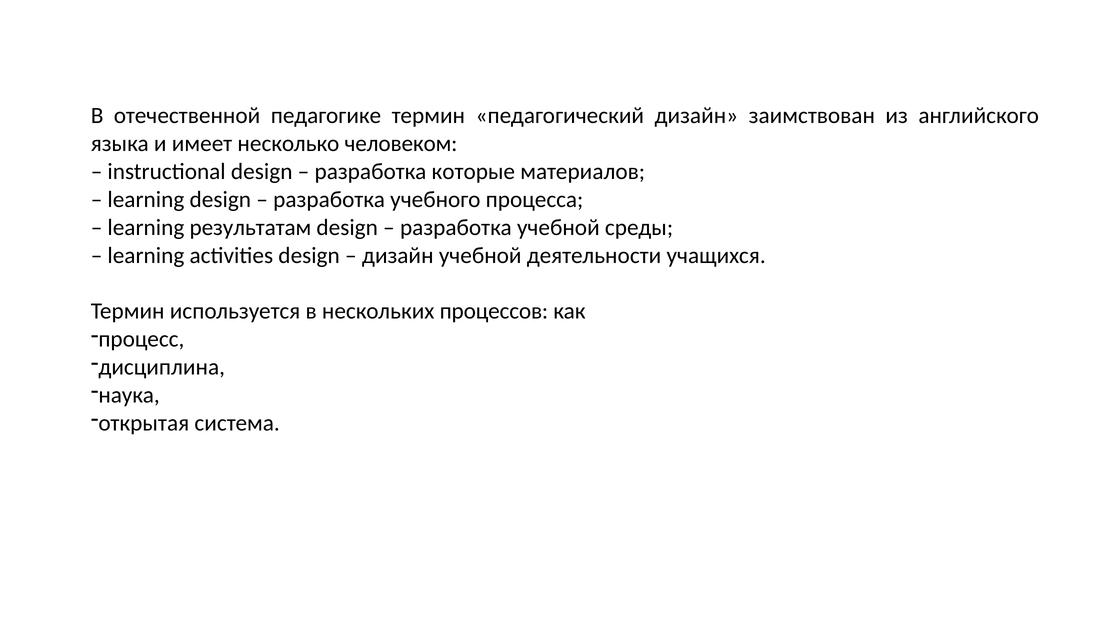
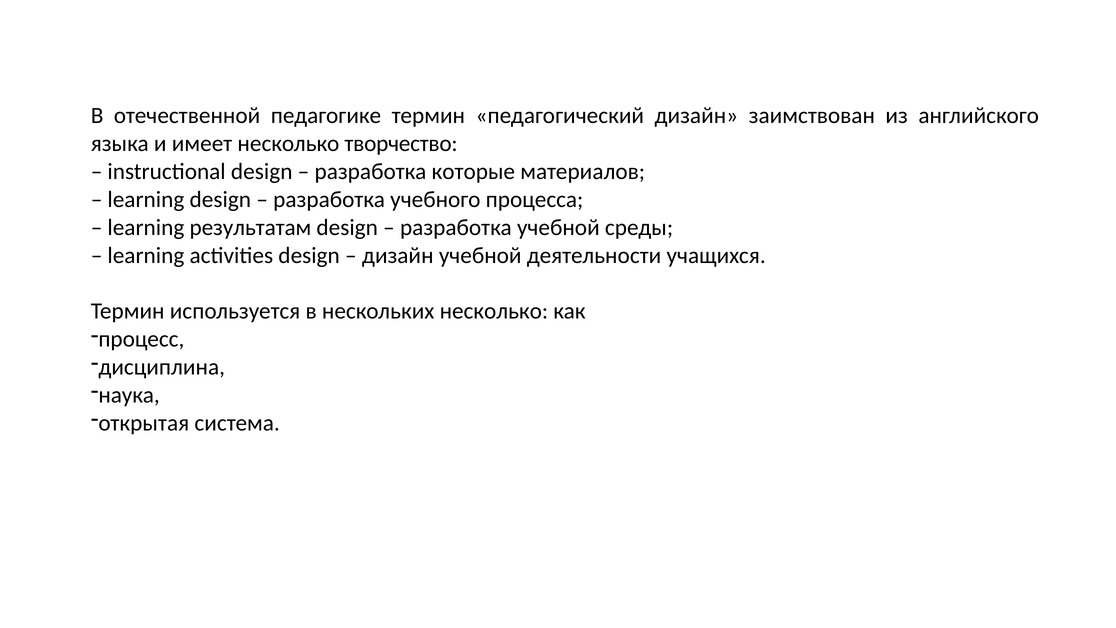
человеком: человеком -> творчество (401, 144)
нескольких процессов: процессов -> несколько (494, 311)
